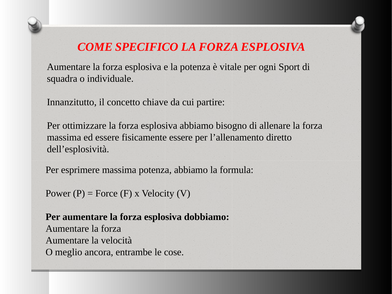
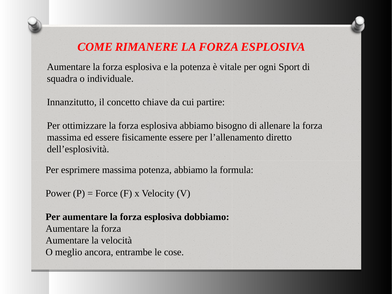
SPECIFICO: SPECIFICO -> RIMANERE (147, 47)
